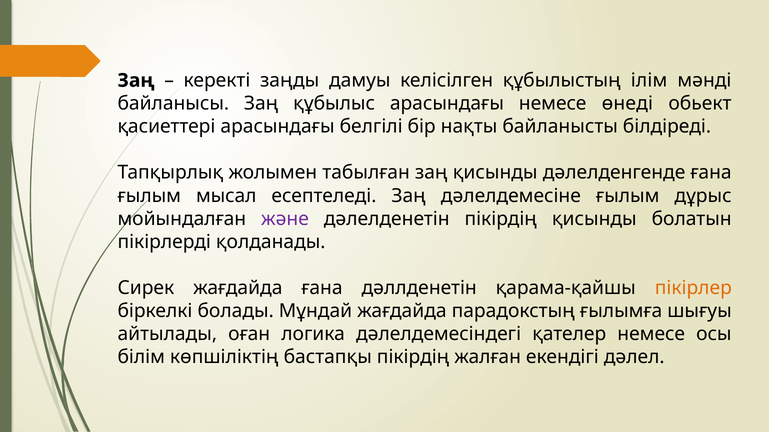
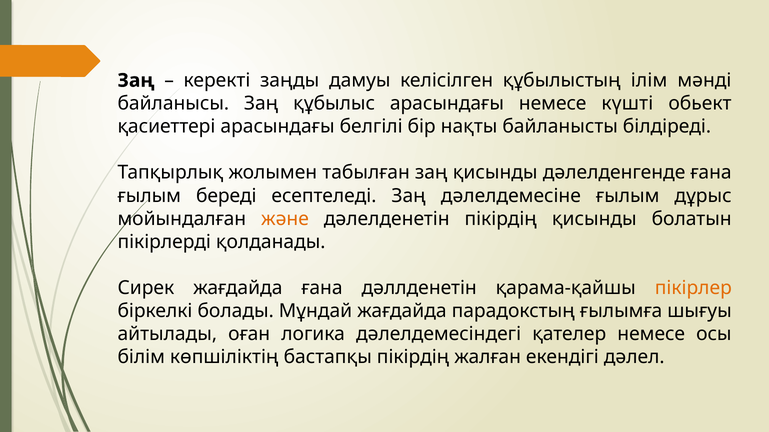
өнеді: өнеді -> күшті (627, 104)
мысал: мысал -> береді (226, 196)
және colour: purple -> orange (285, 219)
